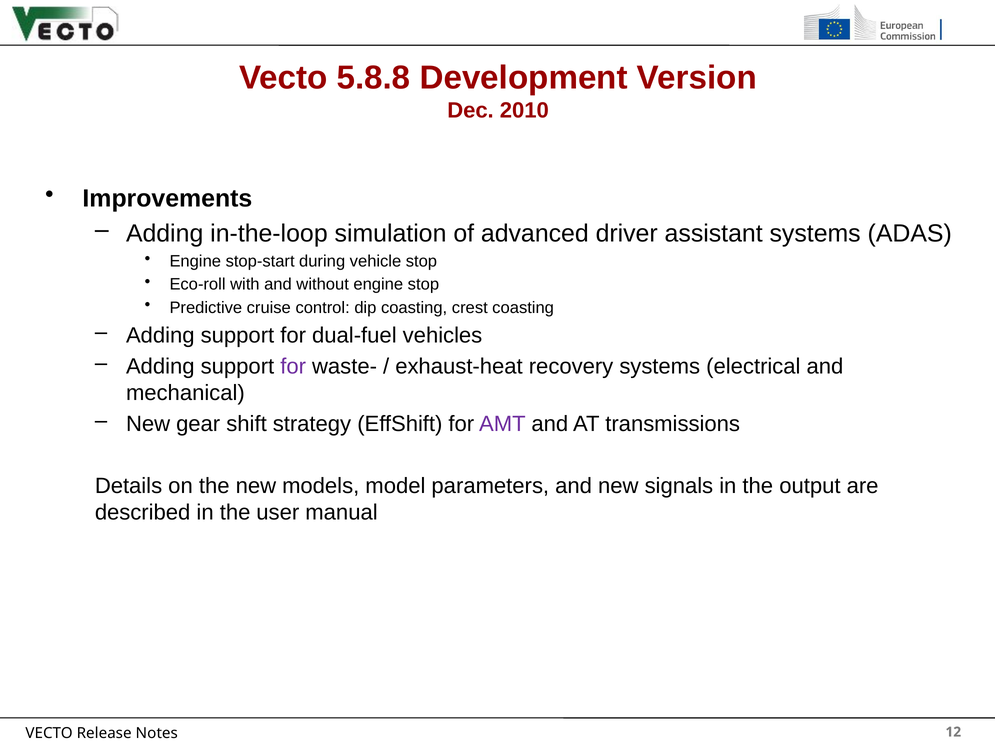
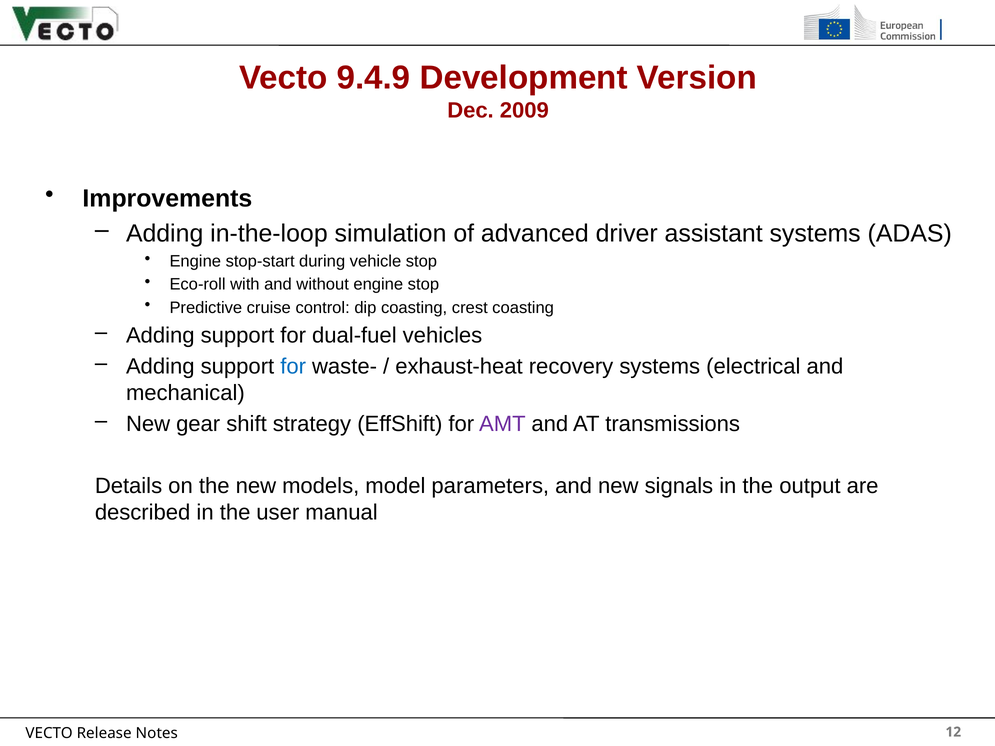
5.8.8: 5.8.8 -> 9.4.9 (374, 78)
2010: 2010 -> 2009 (524, 110)
for colour: purple -> blue (293, 367)
